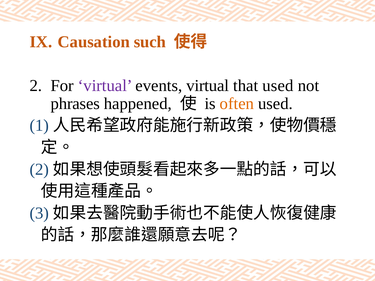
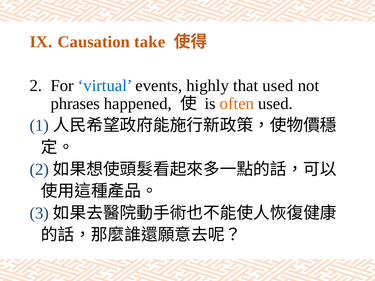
such: such -> take (150, 42)
virtual colour: purple -> blue (105, 86)
events virtual: virtual -> highly (208, 86)
